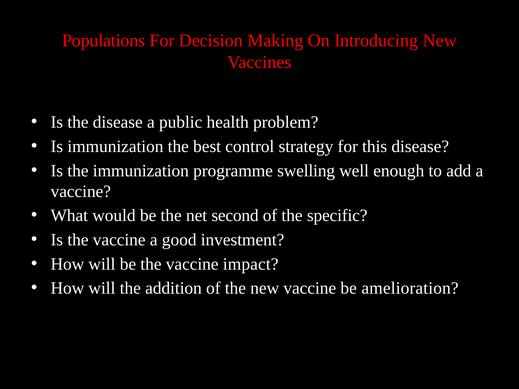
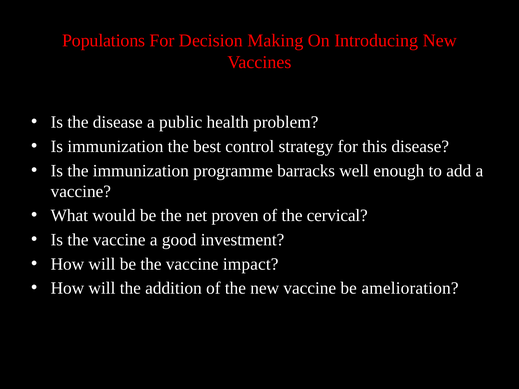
swelling: swelling -> barracks (306, 171)
second: second -> proven (235, 216)
specific: specific -> cervical (337, 216)
